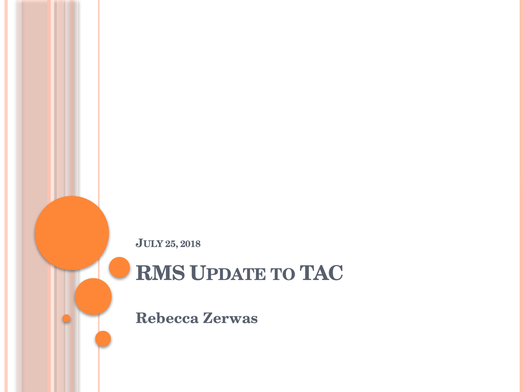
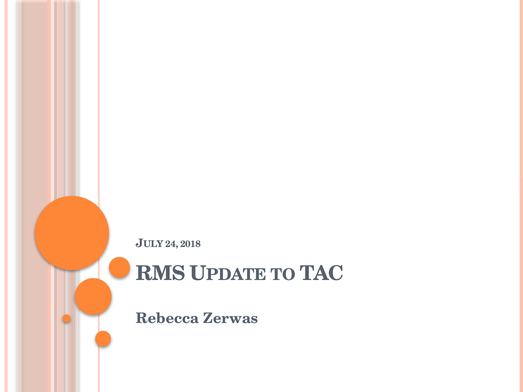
25: 25 -> 24 (172, 244)
